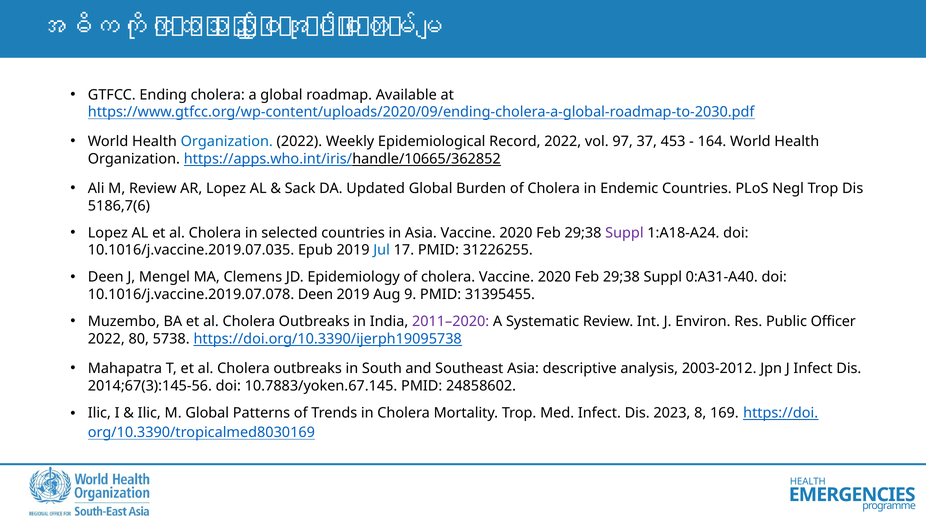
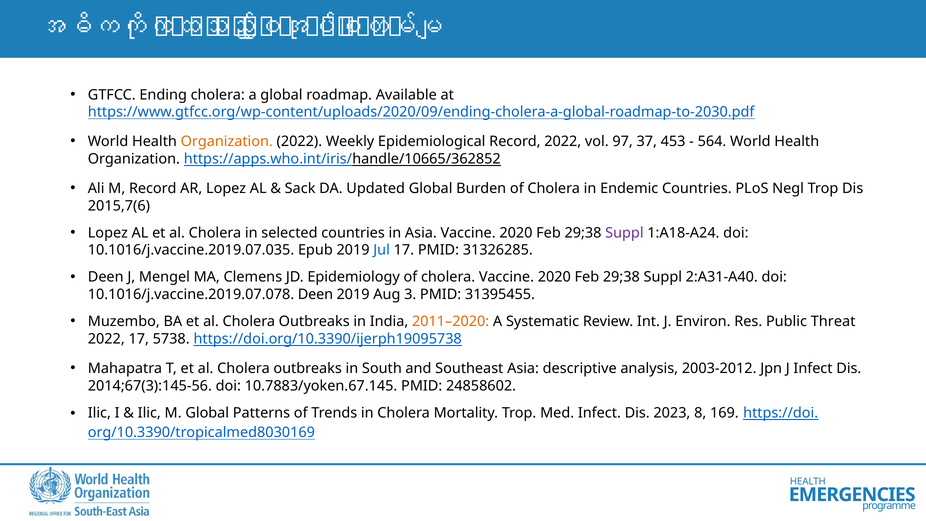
Organization colour: blue -> orange (227, 142)
164: 164 -> 564 (712, 142)
M Review: Review -> Record (153, 188)
5186,7(6: 5186,7(6 -> 2015,7(6 (119, 206)
31226255: 31226255 -> 31326285 (498, 250)
0:A31-A40: 0:A31-A40 -> 2:A31-A40 (722, 277)
9: 9 -> 3 (410, 294)
2011–2020 colour: purple -> orange (451, 322)
Officer: Officer -> Threat (833, 322)
2022 80: 80 -> 17 (139, 339)
